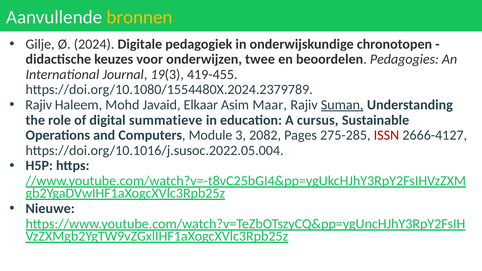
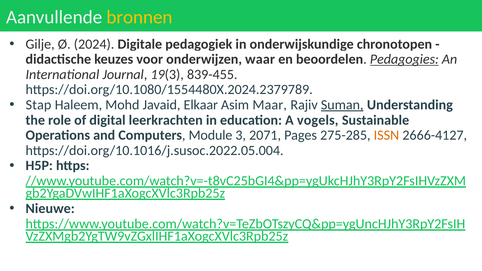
twee: twee -> waar (260, 59)
Pedagogies underline: none -> present (404, 59)
419-455: 419-455 -> 839-455 (212, 75)
Rajiv: Rajiv -> Stap (39, 105)
summatieve: summatieve -> leerkrachten (166, 120)
cursus: cursus -> vogels (318, 120)
2082: 2082 -> 2071 (265, 135)
ISSN colour: red -> orange (386, 135)
